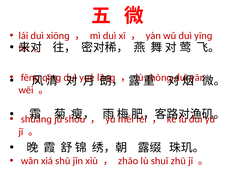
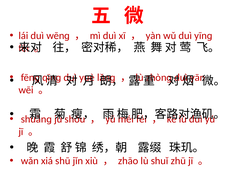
xiōnɡ: xiōnɡ -> wēnɡ (58, 36)
